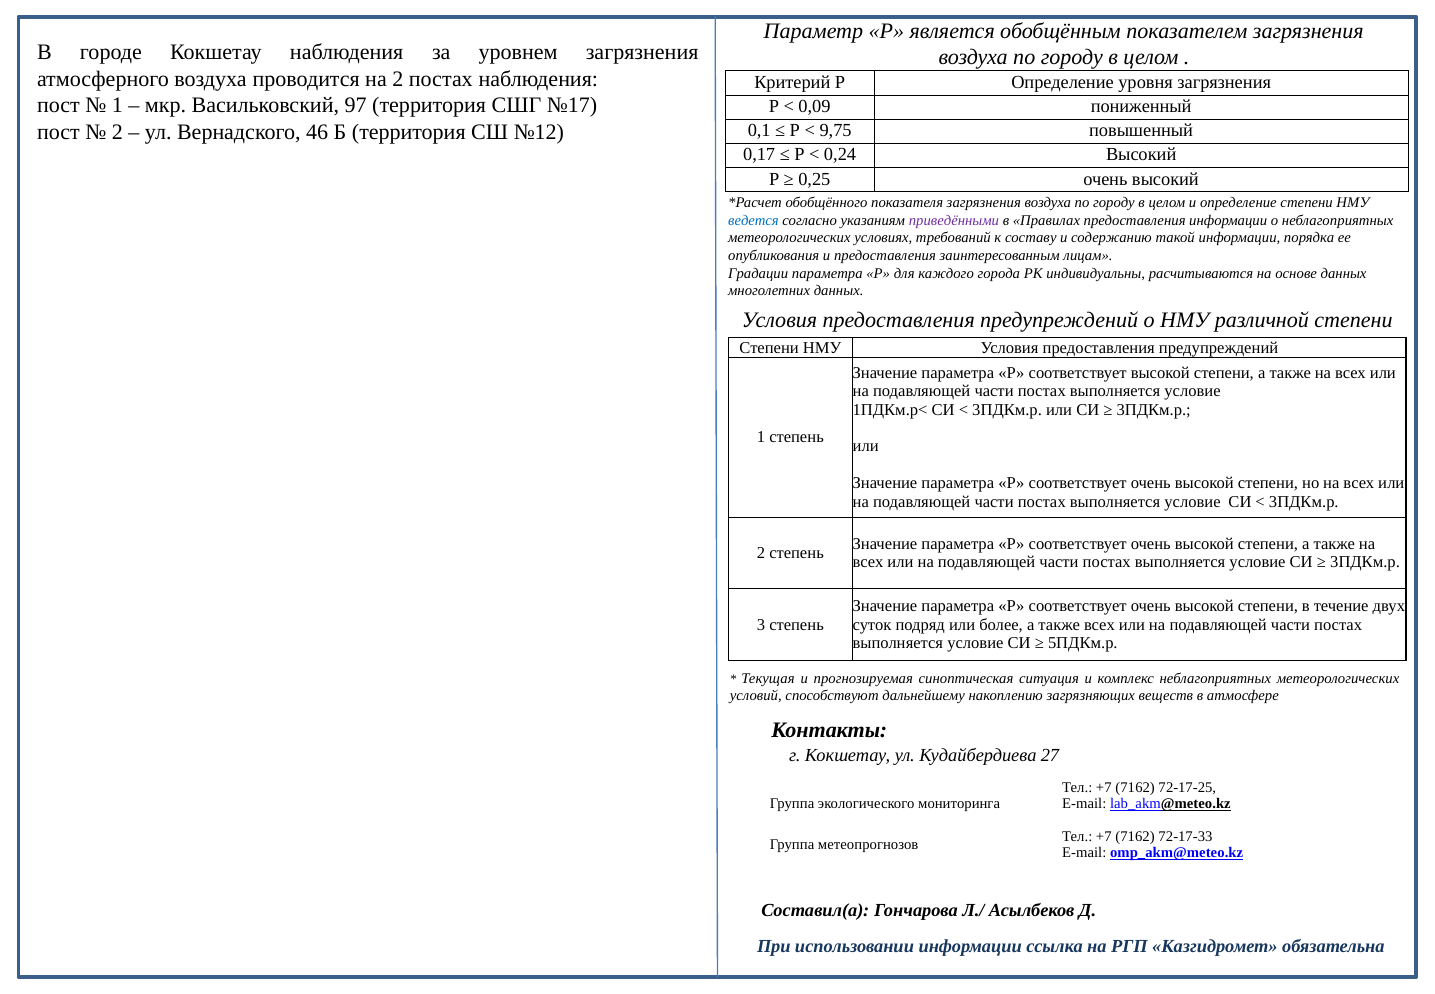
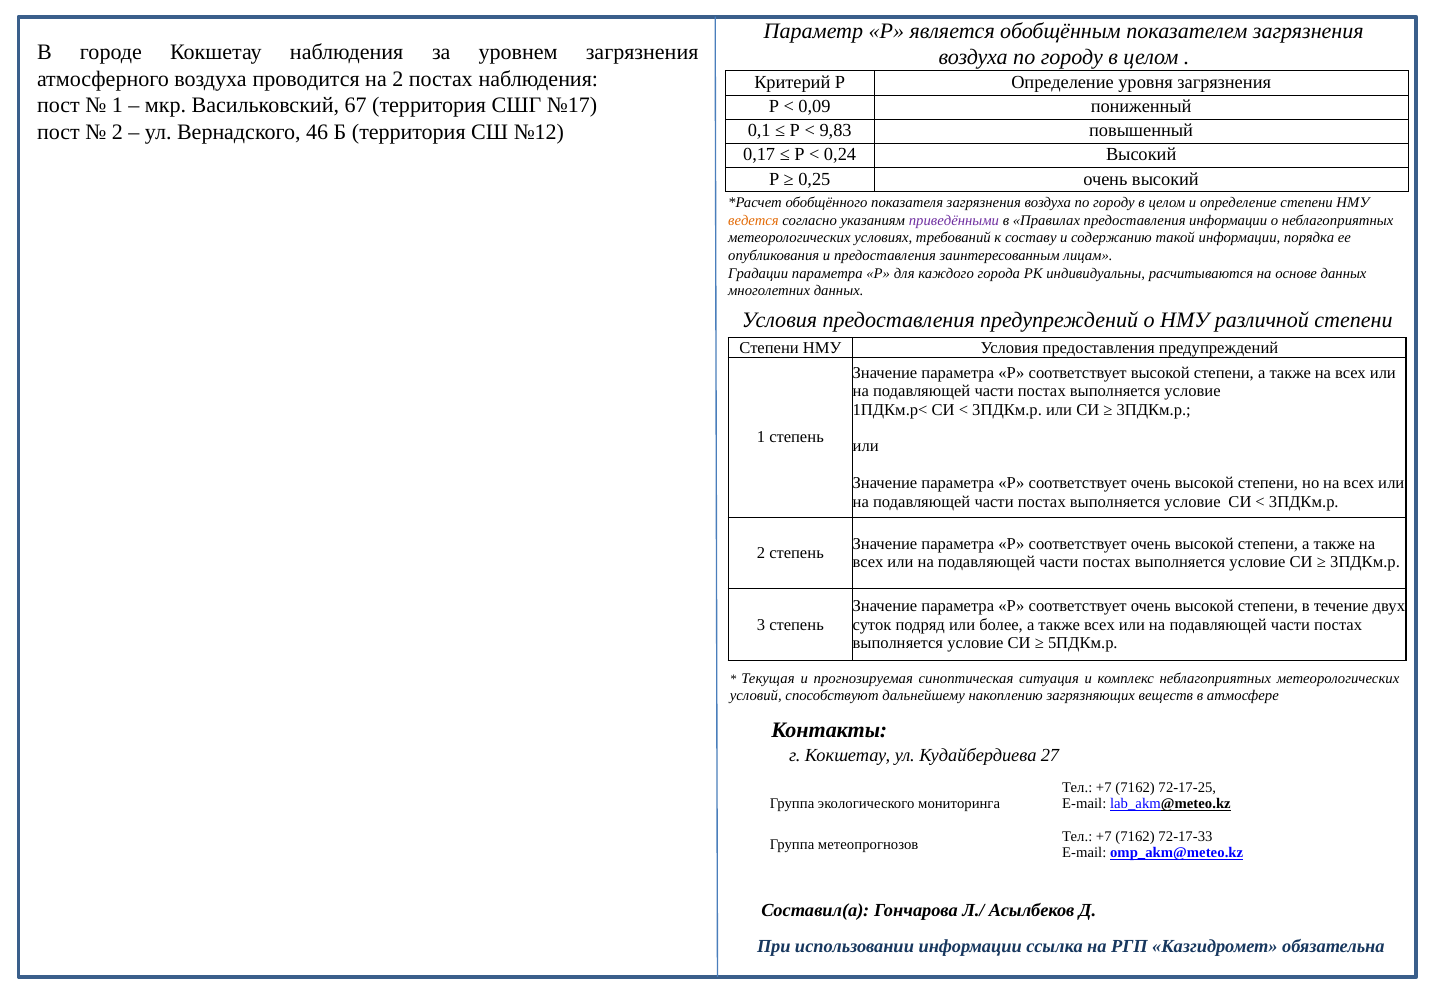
97: 97 -> 67 (356, 105)
9,75: 9,75 -> 9,83 (836, 131)
ведется colour: blue -> orange (753, 220)
